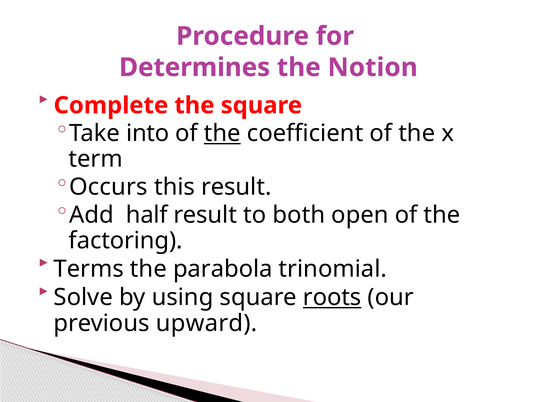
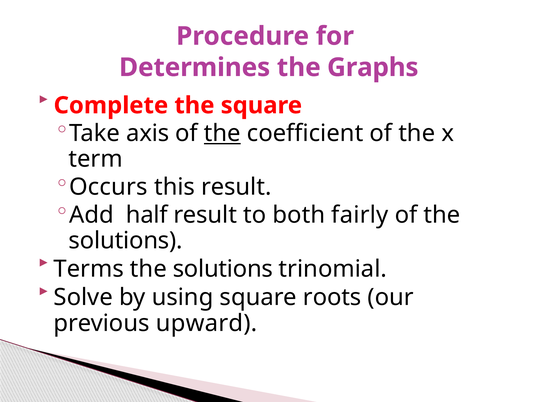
Notion: Notion -> Graphs (373, 68)
into: into -> axis (148, 134)
open: open -> fairly (360, 215)
factoring: factoring -> solutions (126, 241)
parabola: parabola -> solutions (223, 270)
roots underline: present -> none (332, 298)
